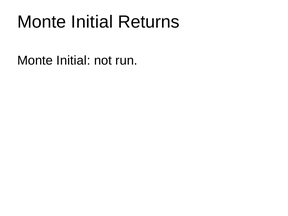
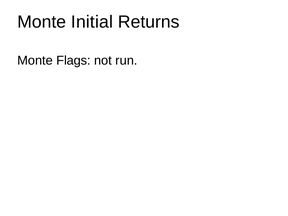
Initial: Initial -> Flags (74, 60)
